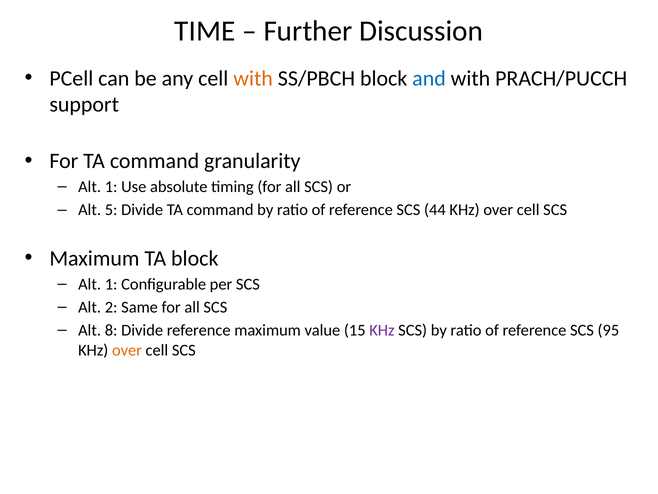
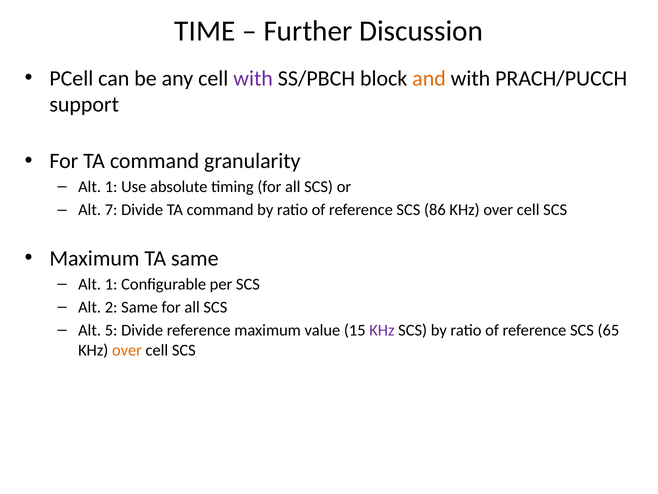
with colour: orange -> purple (253, 78)
and colour: blue -> orange (429, 78)
5: 5 -> 7 (111, 210)
44: 44 -> 86 (435, 210)
TA block: block -> same (195, 258)
8: 8 -> 5 (111, 330)
95: 95 -> 65 (608, 330)
